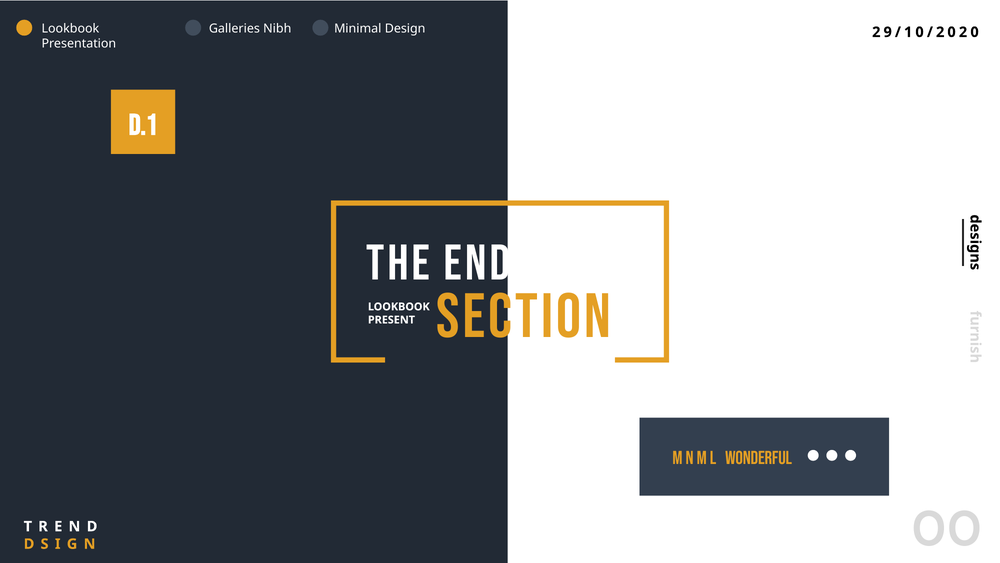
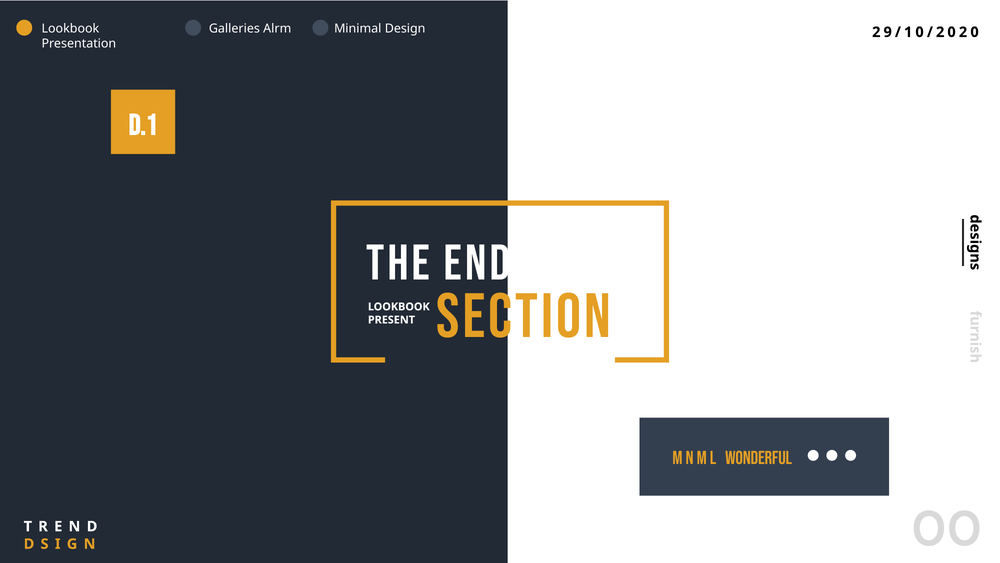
Nibh: Nibh -> Alrm (277, 28)
